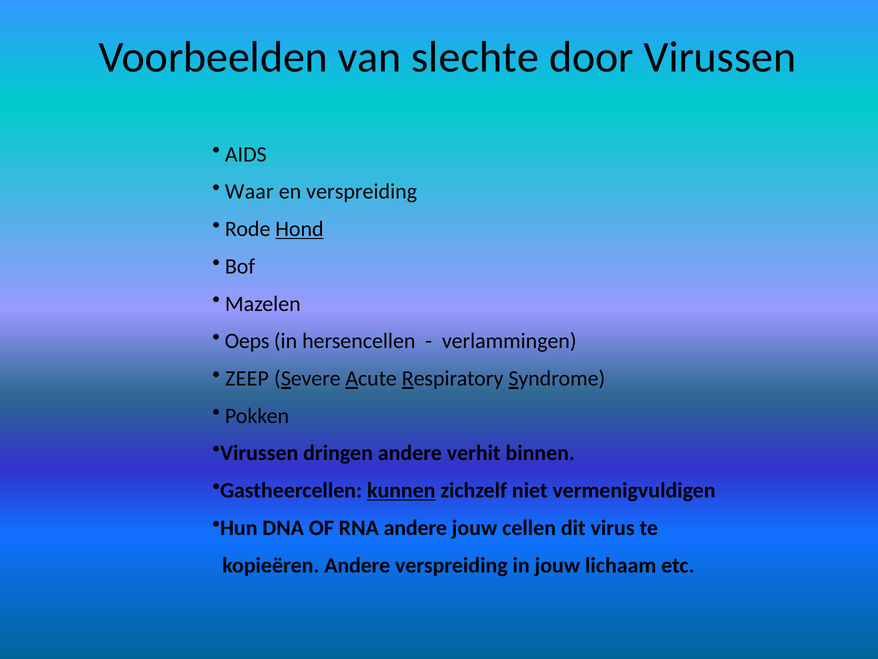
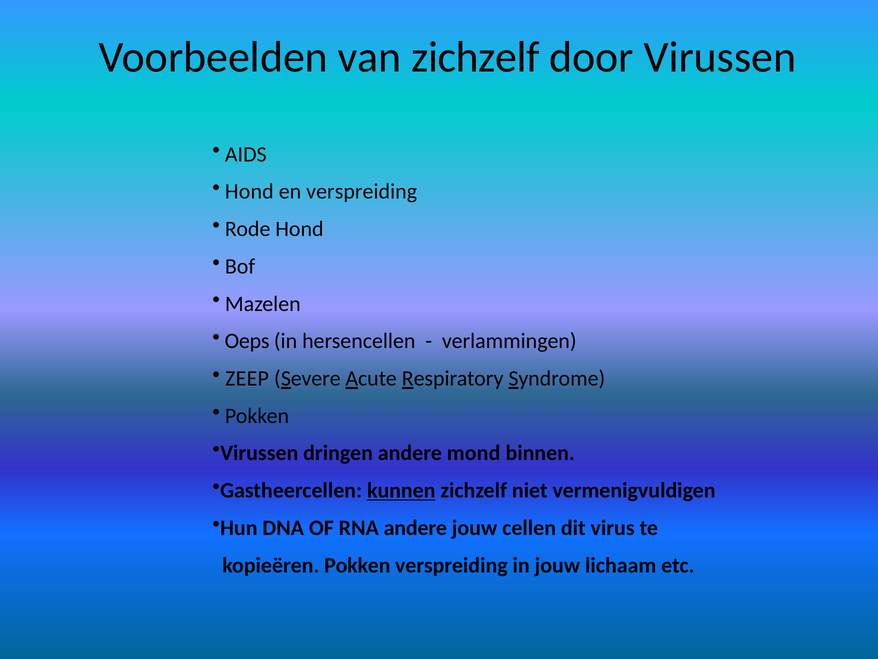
van slechte: slechte -> zichzelf (475, 57)
Waar: Waar -> Hond (249, 192)
Hond underline: present -> none (299, 229)
verhit: verhit -> mond (474, 453)
kopieëren Andere: Andere -> Pokken (357, 565)
